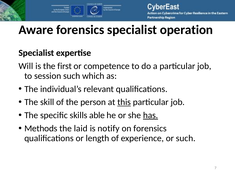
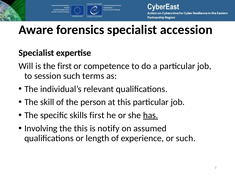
operation: operation -> accession (186, 30)
which: which -> terms (93, 76)
this underline: present -> none (124, 102)
skills able: able -> first (97, 115)
Methods: Methods -> Involving (41, 129)
the laid: laid -> this (81, 129)
on forensics: forensics -> assumed (150, 129)
